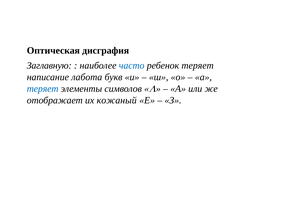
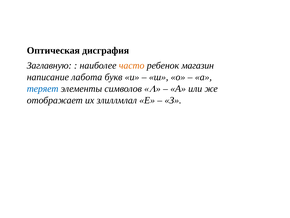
часто colour: blue -> orange (132, 65)
ребенок теряет: теряет -> магазин (198, 65)
кожаный: кожаный -> злиллмлал (117, 100)
